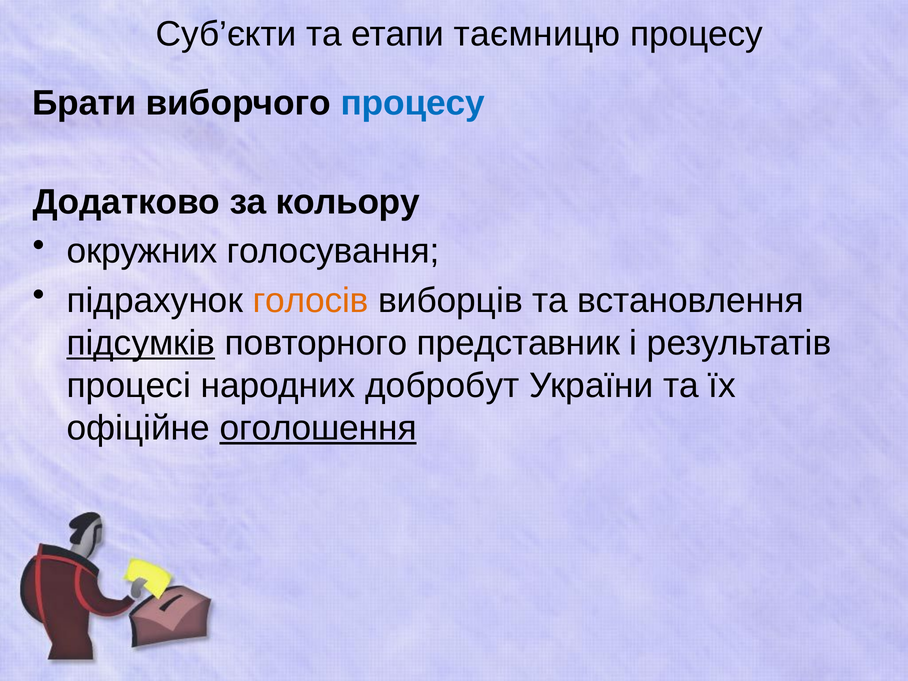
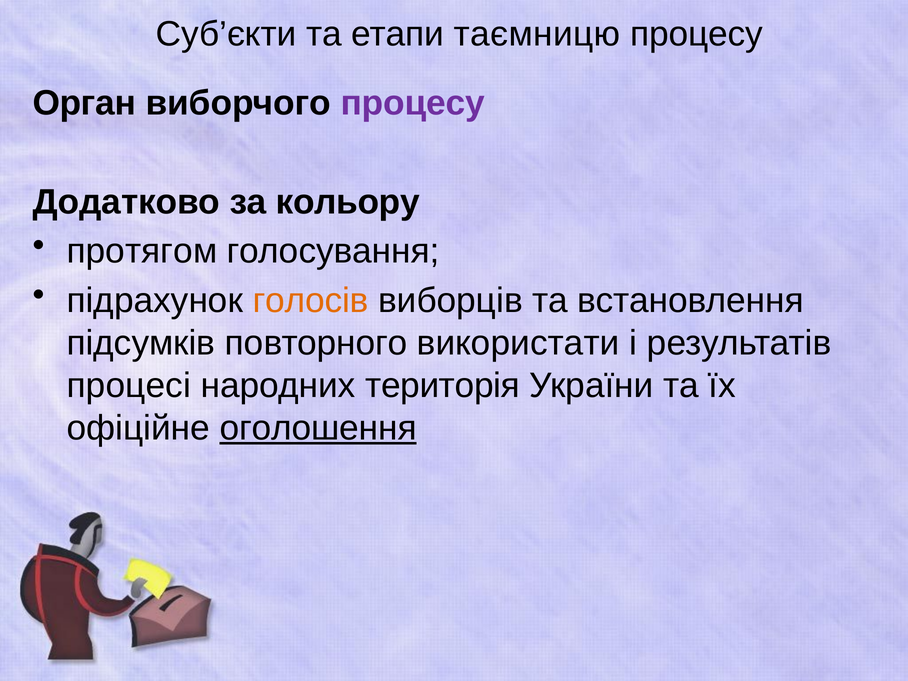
Брати: Брати -> Орган (84, 103)
процесу colour: blue -> purple (413, 103)
окружних: окружних -> протягом (142, 251)
підсумків underline: present -> none (141, 343)
представник: представник -> використати (518, 343)
добробут: добробут -> територія (443, 386)
